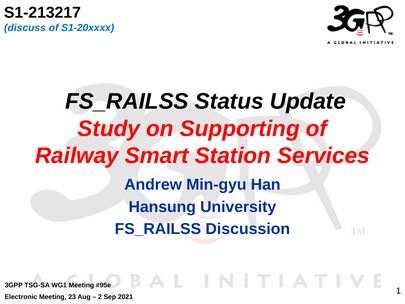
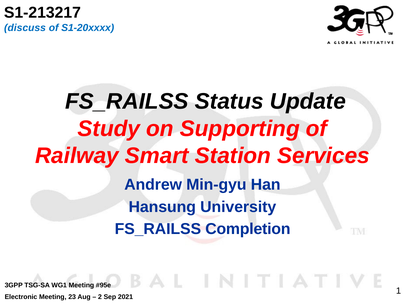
Discussion: Discussion -> Completion (248, 229)
